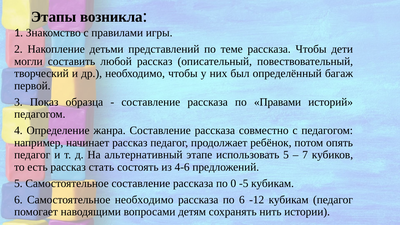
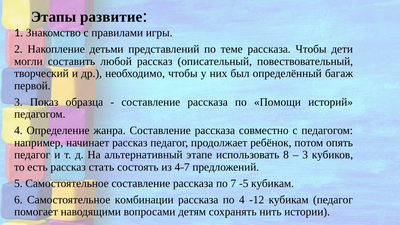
возникла: возникла -> развитие (111, 17)
Правами: Правами -> Помощи (277, 102)
использовать 5: 5 -> 8 (286, 155)
7: 7 -> 3 (305, 155)
4-6: 4-6 -> 4-7 (182, 167)
0: 0 -> 7 (233, 183)
Самостоятельное необходимо: необходимо -> комбинации (144, 200)
по 6: 6 -> 4 (242, 200)
